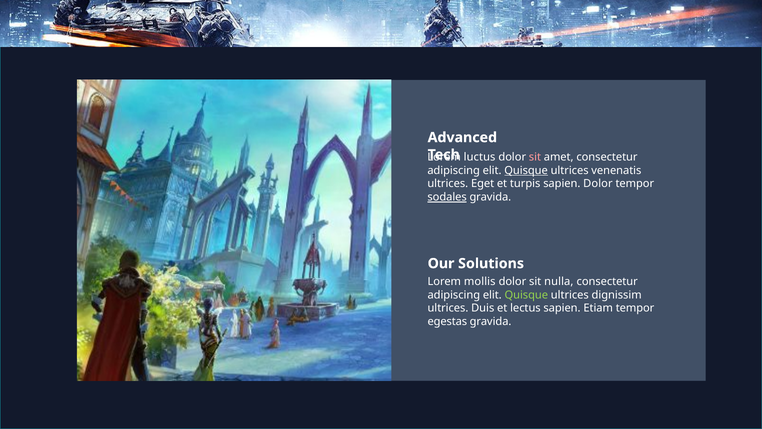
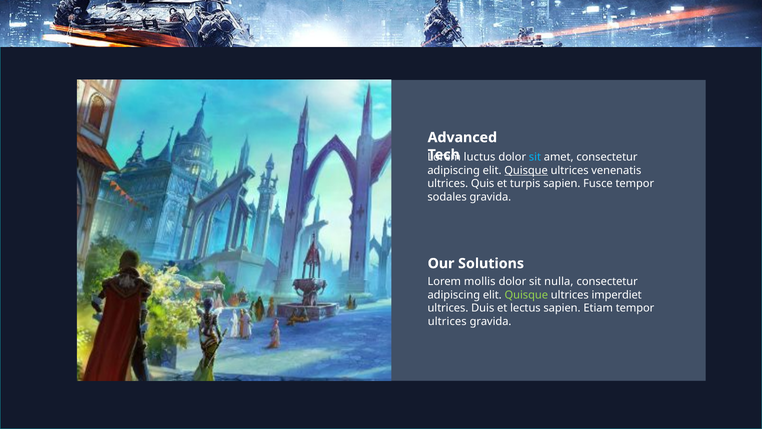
sit colour: pink -> light blue (535, 157)
Eget: Eget -> Quis (483, 184)
sapien Dolor: Dolor -> Fusce (598, 184)
sodales underline: present -> none (447, 197)
dignissim: dignissim -> imperdiet (617, 295)
egestas: egestas -> ultrices (447, 321)
